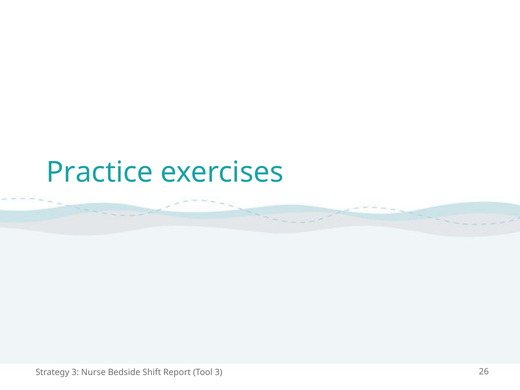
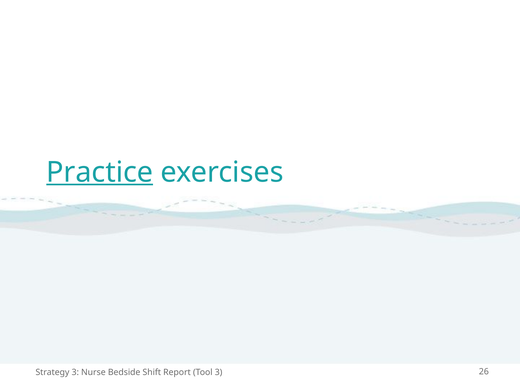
Practice underline: none -> present (100, 172)
